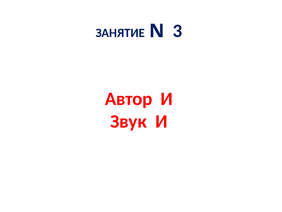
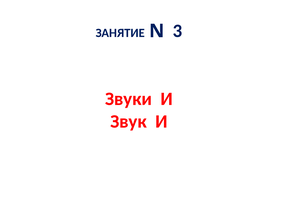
Автор: Автор -> Звуки (129, 99)
